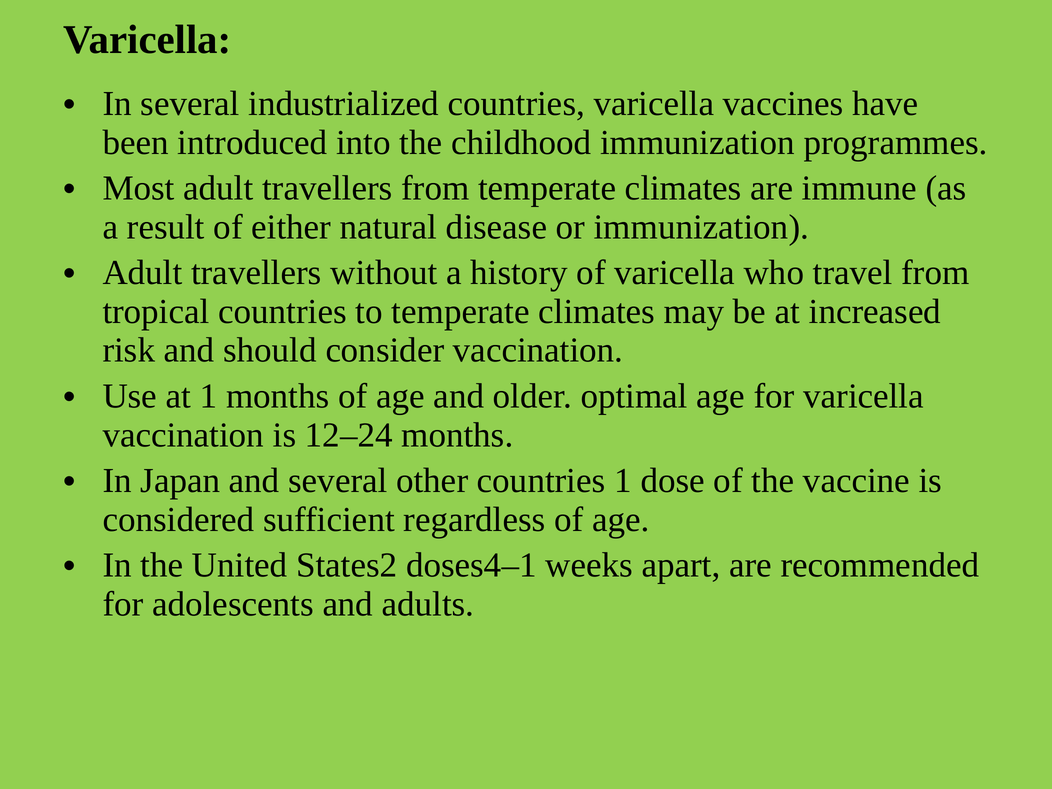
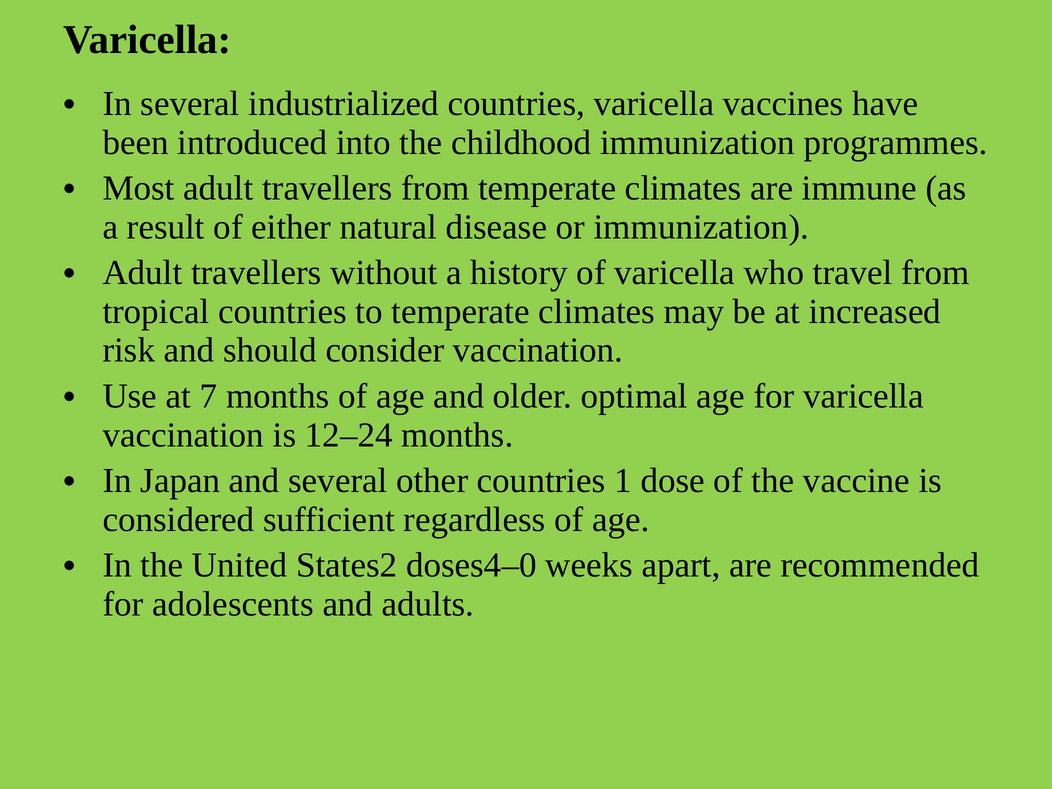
at 1: 1 -> 7 (209, 396)
doses4–1: doses4–1 -> doses4–0 (471, 565)
